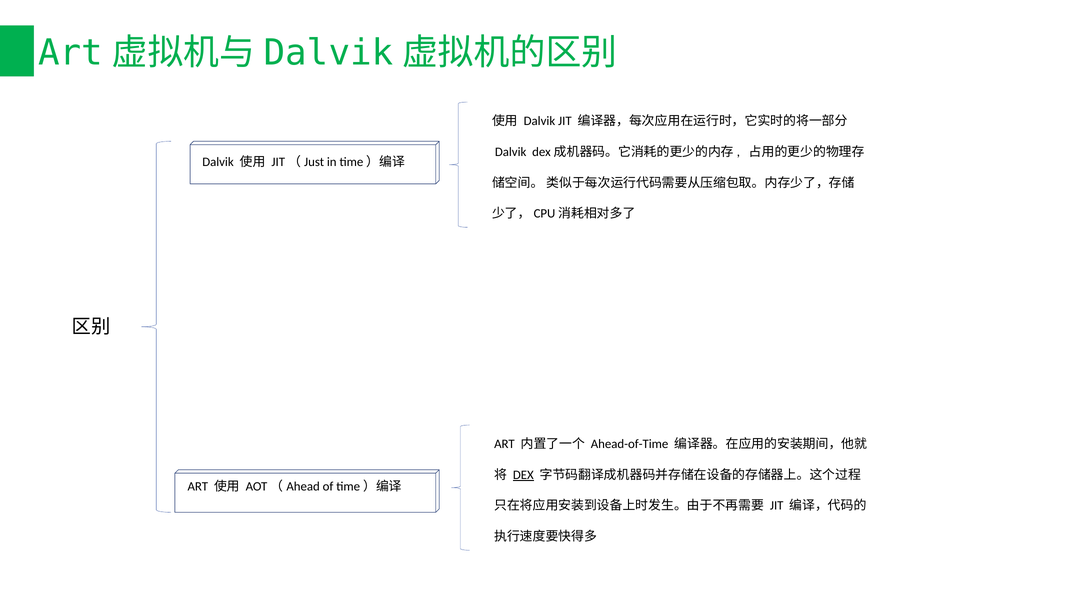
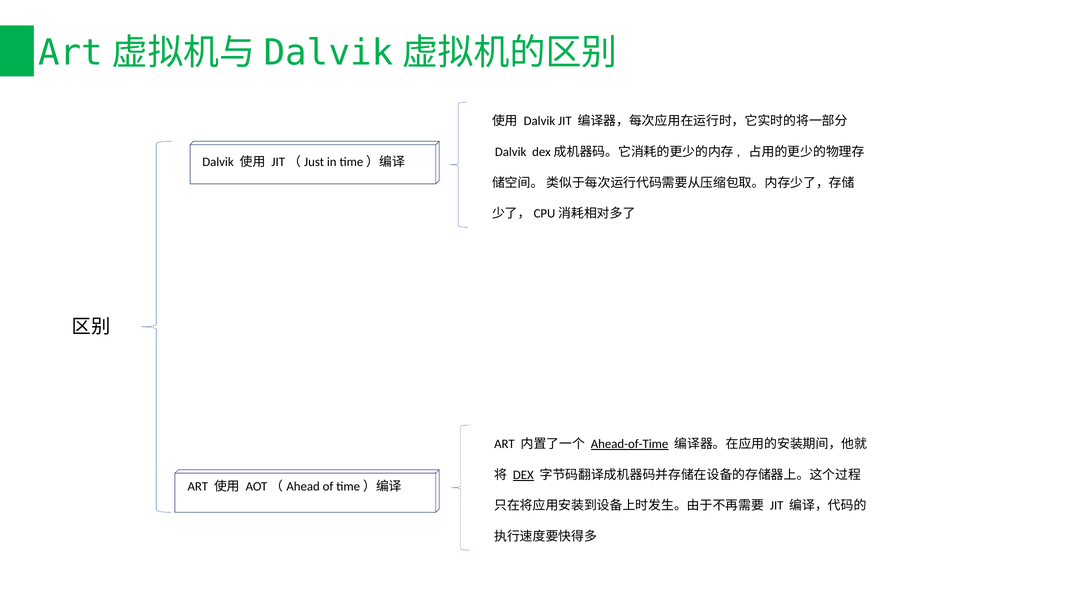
Ahead-of-Time underline: none -> present (630, 443)
